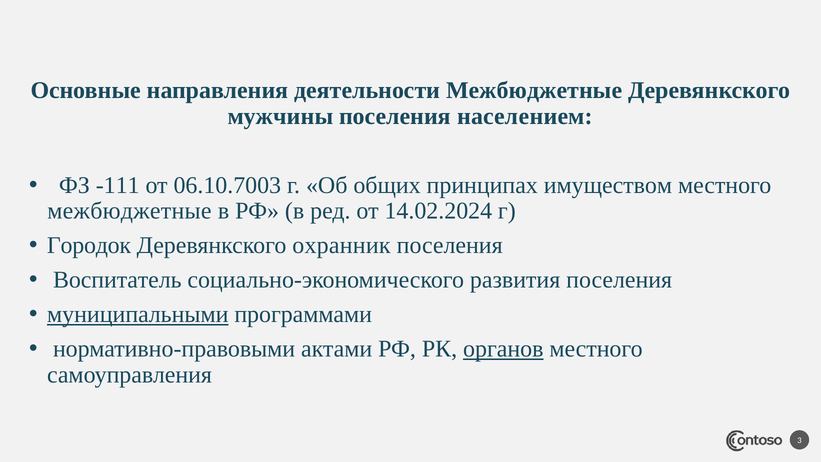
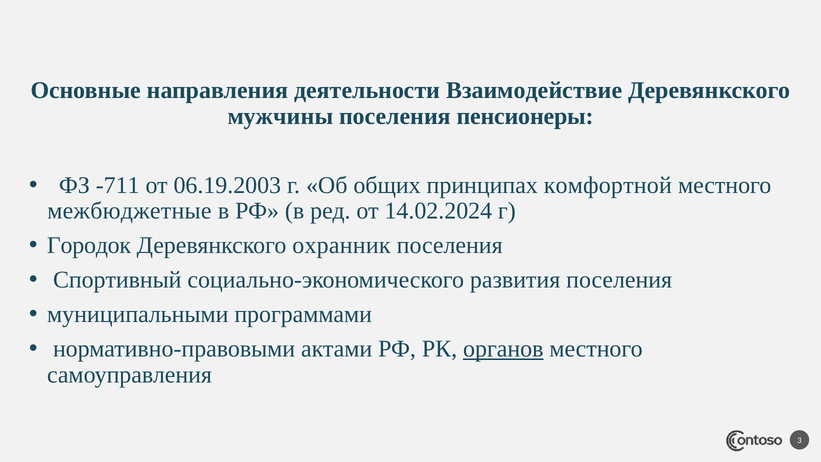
деятельности Межбюджетные: Межбюджетные -> Взаимодействие (534, 90)
населением: населением -> пенсионеры (525, 116)
-111: -111 -> -711 (118, 185)
06.10.7003: 06.10.7003 -> 06.19.2003 (227, 185)
имуществом: имуществом -> комфортной (608, 185)
Воспитатель: Воспитатель -> Спортивный (117, 280)
муниципальными underline: present -> none (138, 314)
